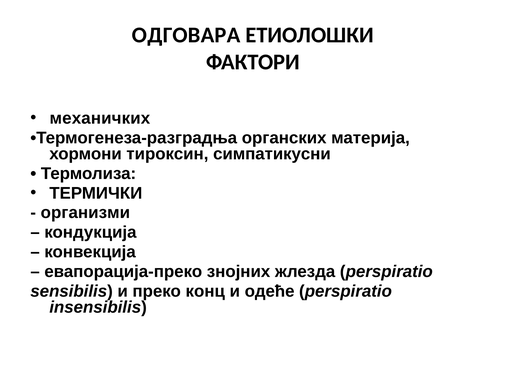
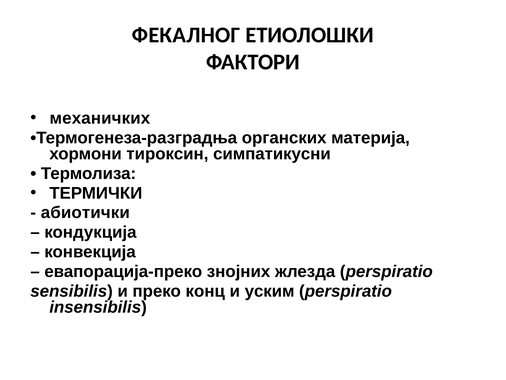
ОДГОВАРА: ОДГОВАРА -> ФЕКАЛНОГ (186, 35)
организми: организми -> абиотички (85, 212)
одеће: одеће -> уским (270, 291)
